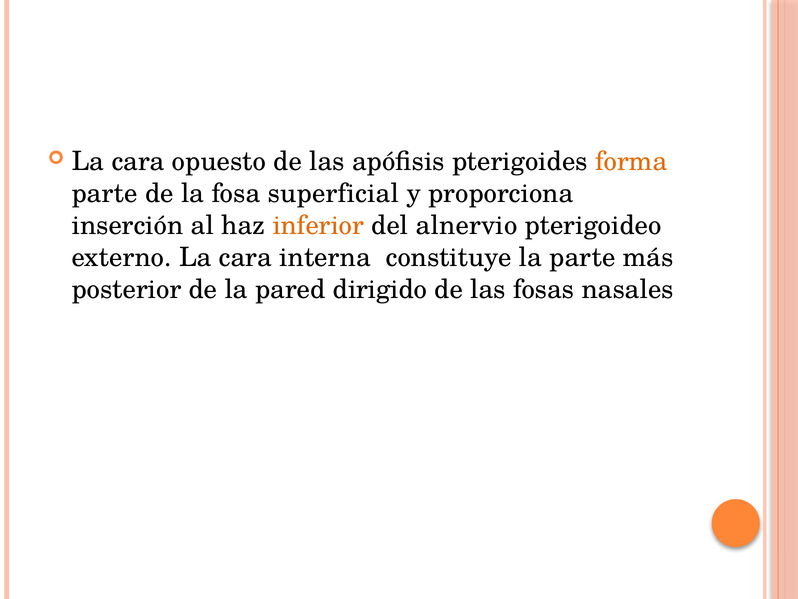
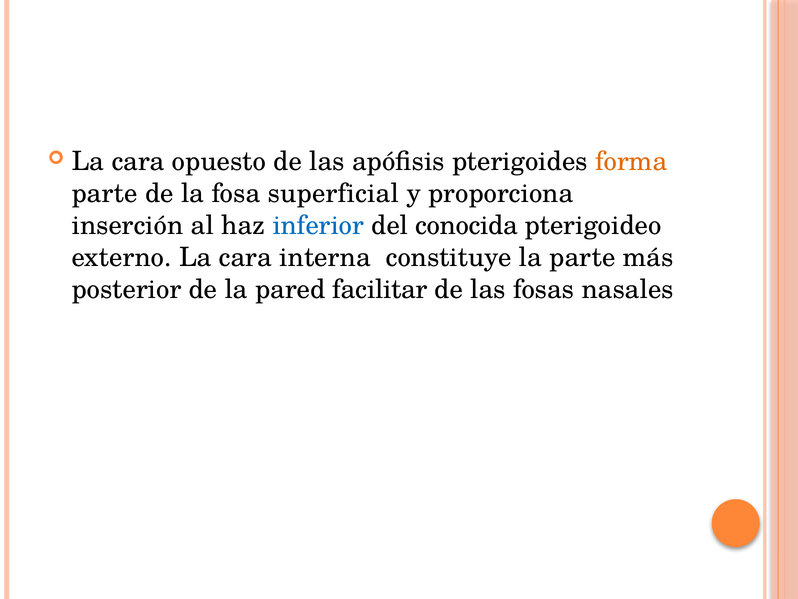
inferior colour: orange -> blue (318, 225)
alnervio: alnervio -> conocida (467, 225)
dirigido: dirigido -> facilitar (380, 289)
